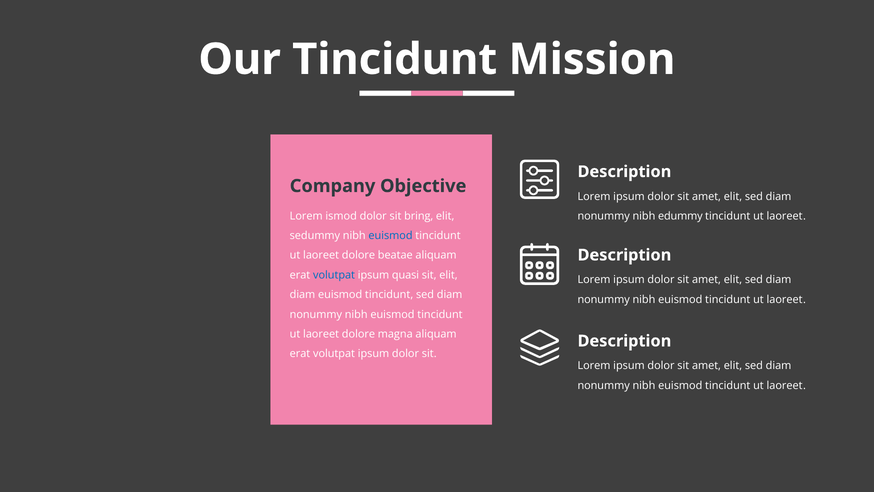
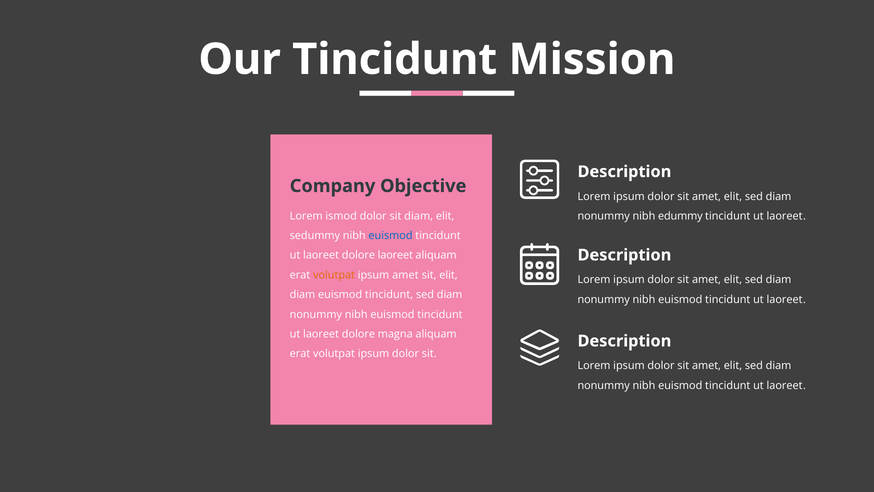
sit bring: bring -> diam (419, 216)
dolore beatae: beatae -> laoreet (395, 255)
volutpat colour: blue -> orange (334, 275)
ipsum quasi: quasi -> amet (405, 275)
